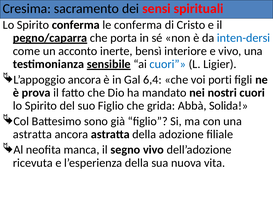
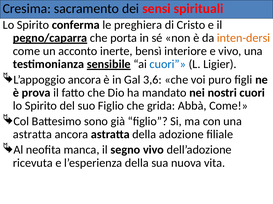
le conferma: conferma -> preghiera (138, 25)
inten-dersi colour: blue -> orange (244, 38)
6,4: 6,4 -> 3,6 (152, 80)
porti: porti -> puro (220, 80)
Abbà Solida: Solida -> Come (229, 106)
